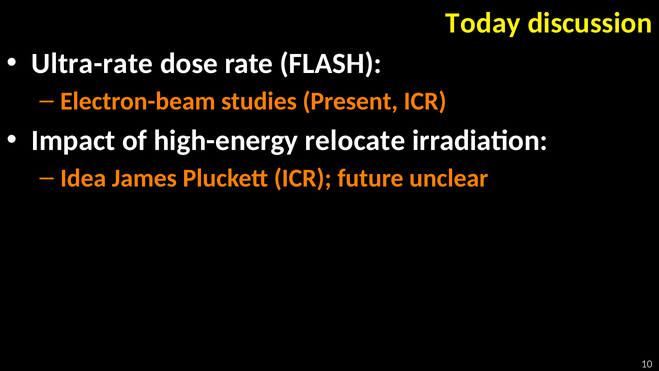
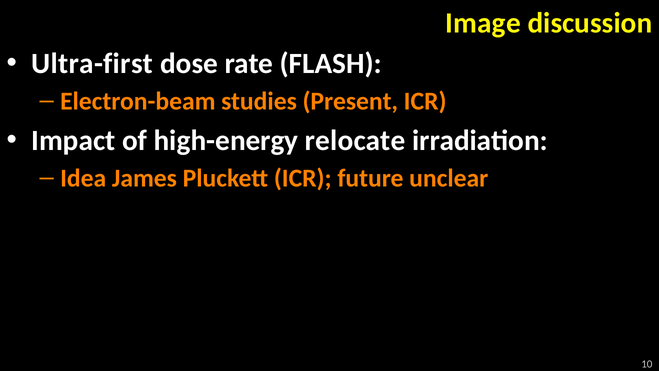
Today: Today -> Image (483, 23)
Ultra-rate: Ultra-rate -> Ultra-first (92, 63)
